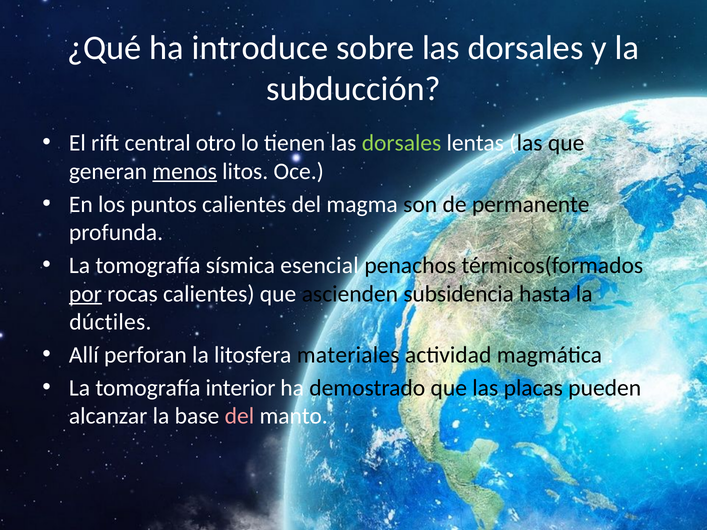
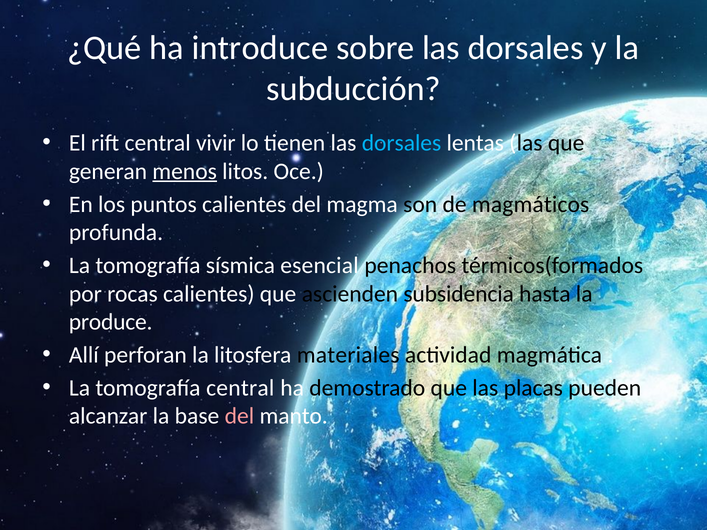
otro: otro -> vivir (216, 143)
dorsales colour: light green -> light blue (401, 143)
permanente: permanente -> magmáticos (531, 204)
por underline: present -> none (85, 294)
dúctiles: dúctiles -> produce (111, 322)
tomografía interior: interior -> central (240, 388)
